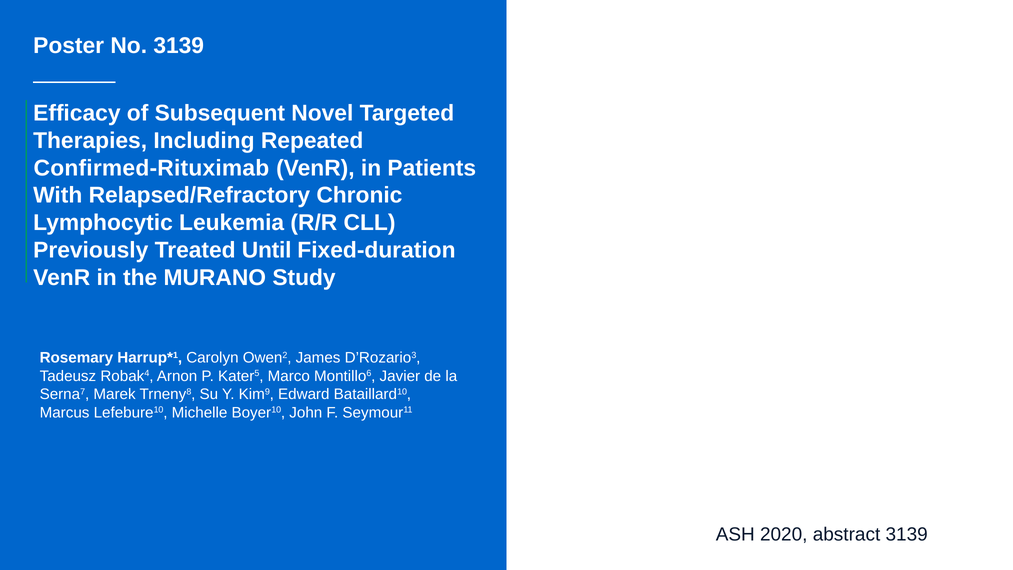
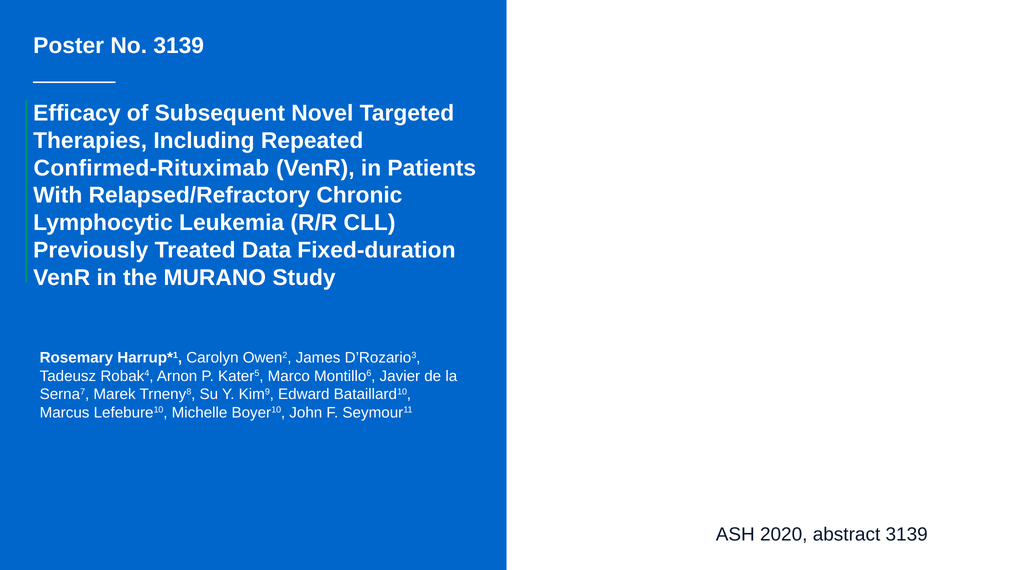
Until: Until -> Data (267, 250)
